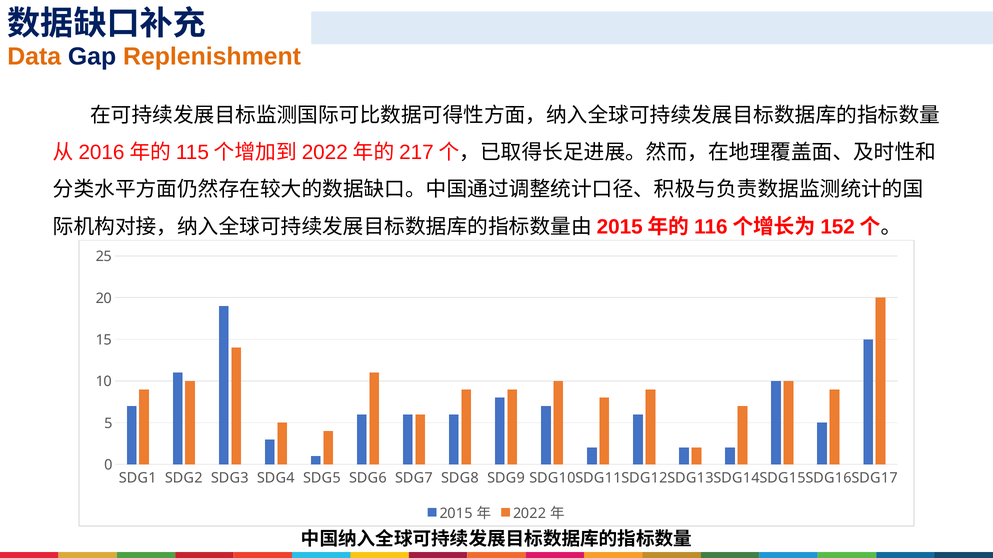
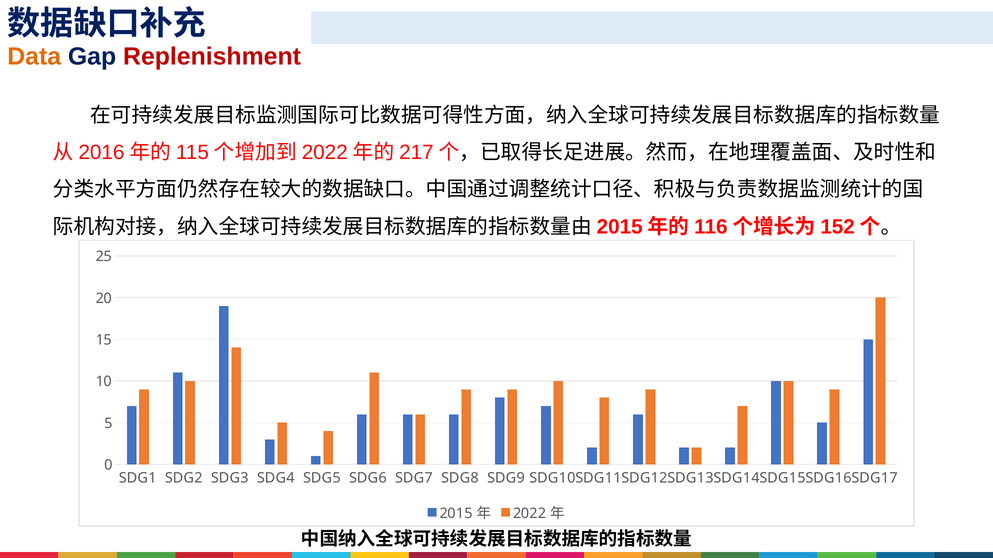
Replenishment colour: orange -> red (212, 57)
